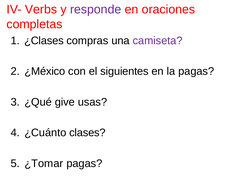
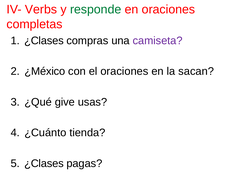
responde colour: purple -> green (96, 9)
el siguientes: siguientes -> oraciones (124, 71)
la pagas: pagas -> sacan (196, 71)
clases: clases -> tienda (87, 132)
¿Tomar: ¿Tomar -> ¿Clases (44, 163)
